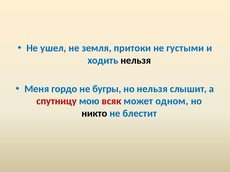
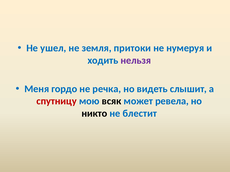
густыми: густыми -> нумеруя (185, 48)
нельзя colour: black -> purple (136, 61)
бугры: бугры -> речка (107, 89)
но нельзя: нельзя -> видеть (152, 89)
всяк colour: red -> black (112, 101)
одном: одном -> ревела (172, 101)
